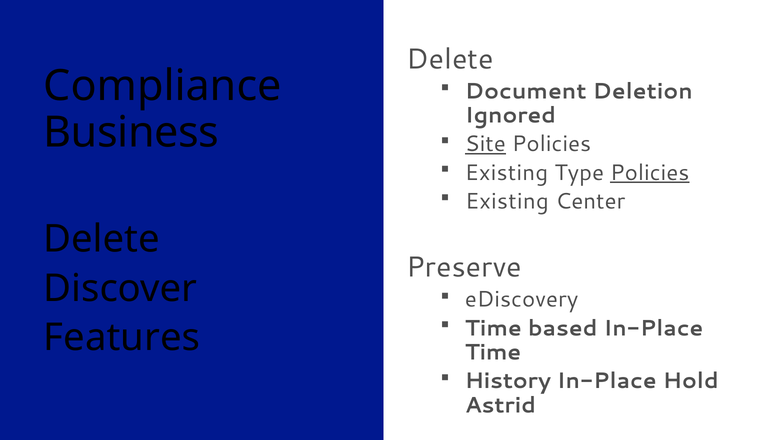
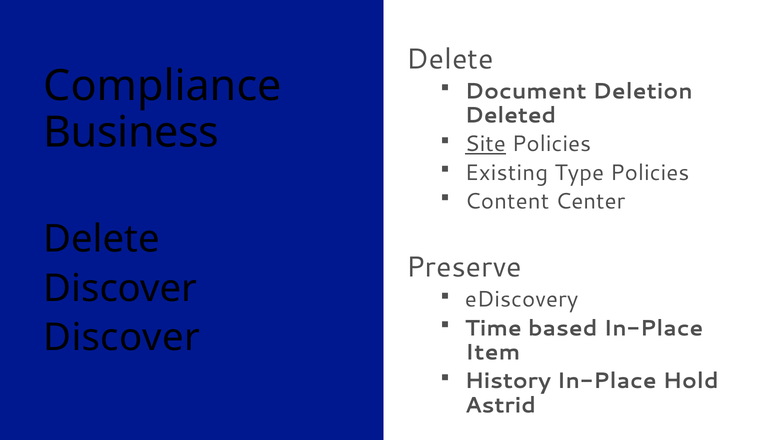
Ignored: Ignored -> Deleted (510, 115)
Policies underline: present -> none (650, 173)
Existing: Existing -> Content (507, 201)
Features: Features -> Discover (122, 337)
Time: Time -> Item (493, 352)
